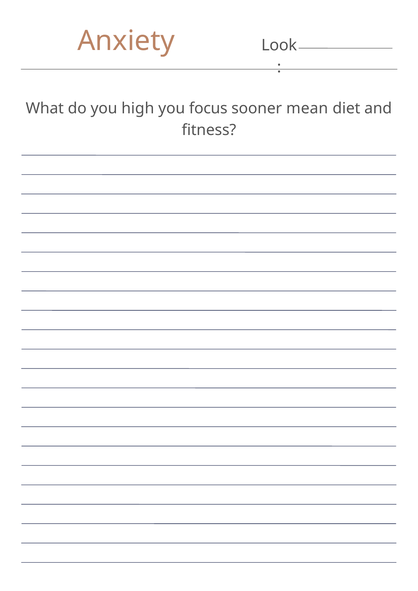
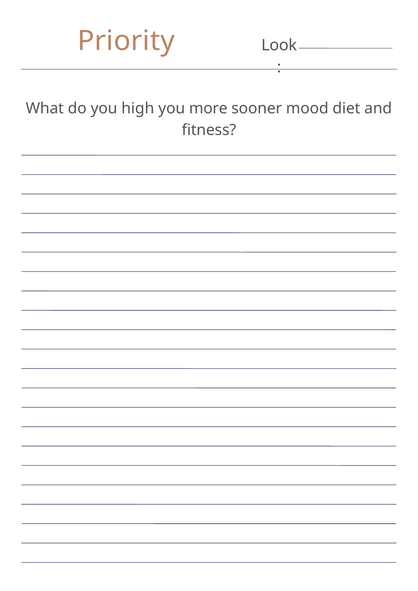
Anxiety: Anxiety -> Priority (126, 41)
focus: focus -> more (208, 108)
mean: mean -> mood (307, 108)
